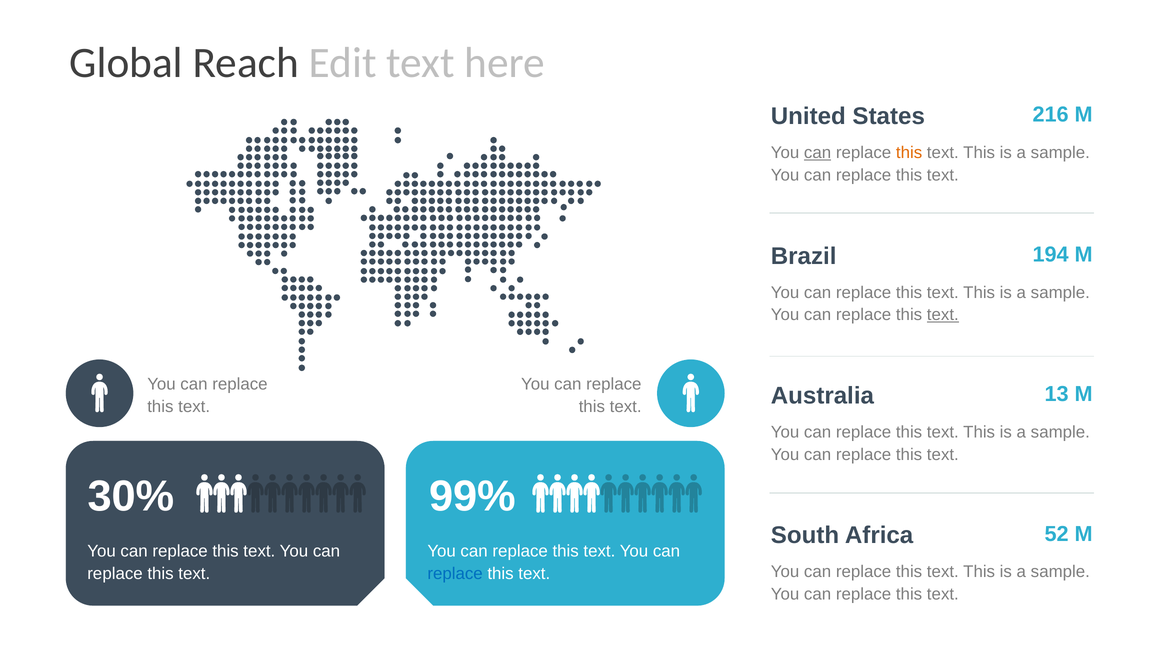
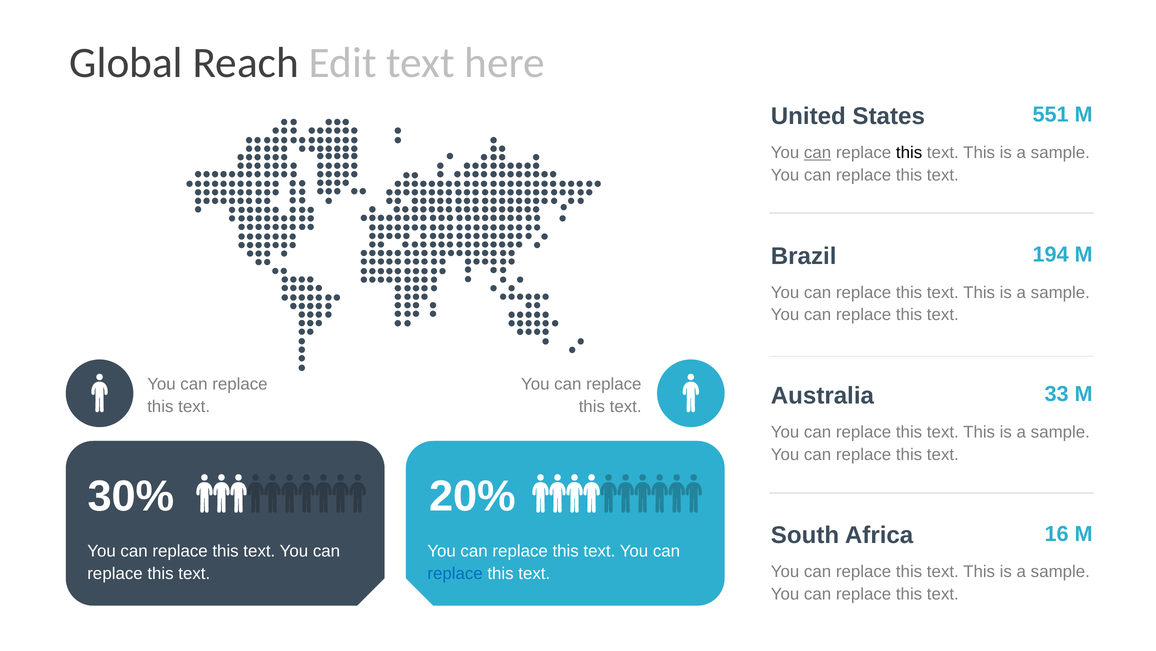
216: 216 -> 551 (1051, 115)
this colour: orange -> black (909, 153)
text underline: present -> none (943, 314)
13: 13 -> 33 (1057, 394)
99%: 99% -> 20% (473, 496)
52: 52 -> 16 (1057, 533)
